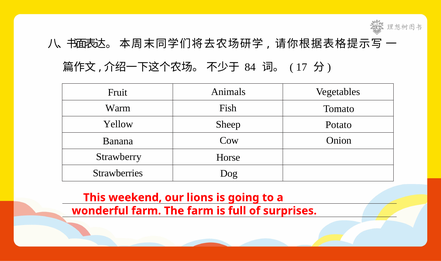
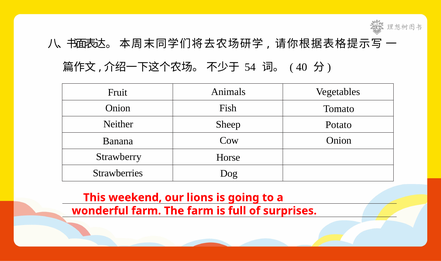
84: 84 -> 54 (250, 67)
17: 17 -> 40 (302, 67)
Warm: Warm -> Onion (118, 108)
Yellow: Yellow -> Neither (118, 124)
